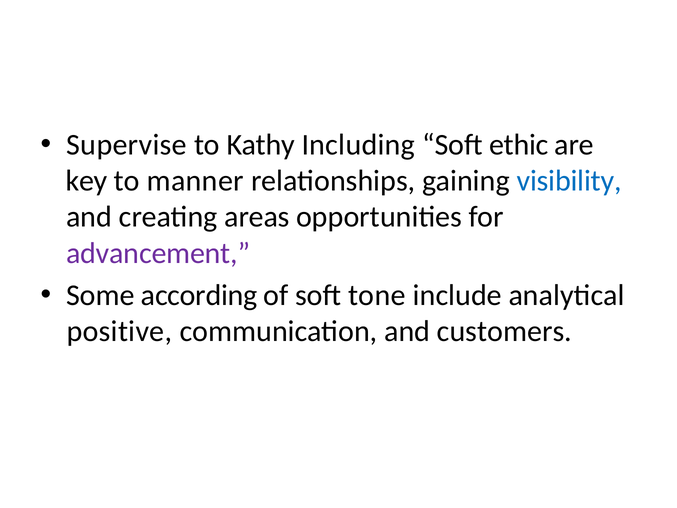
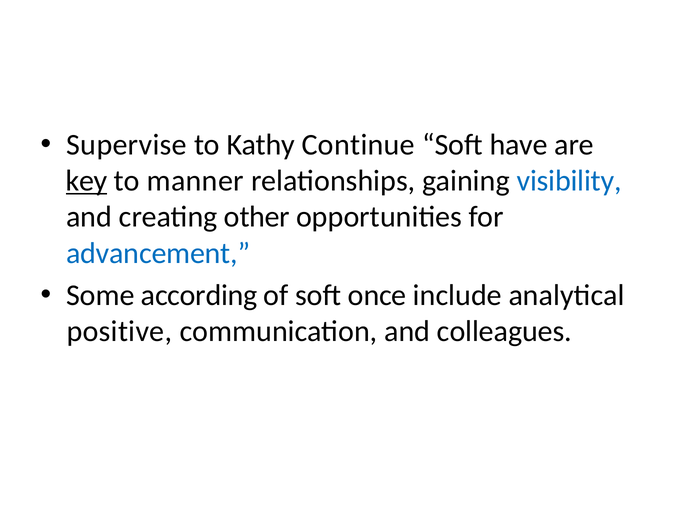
Including: Including -> Continue (358, 145)
ethic: ethic -> have (519, 145)
key underline: none -> present (87, 181)
areas: areas -> other (257, 217)
advancement colour: purple -> blue (158, 253)
tone: tone -> once (377, 295)
customers: customers -> colleagues (505, 331)
